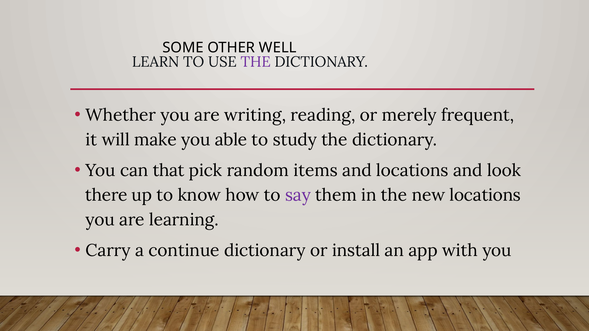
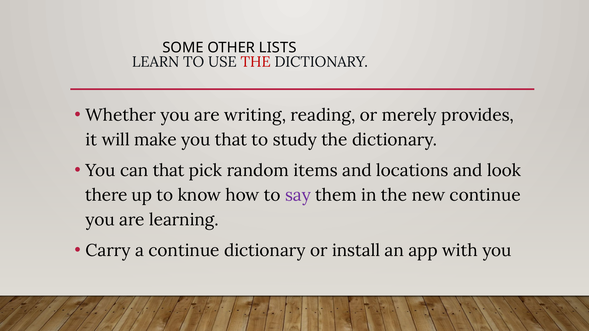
WELL: WELL -> LISTS (278, 48)
THE colour: purple -> red (256, 62)
frequent: frequent -> provides (478, 115)
you able: able -> that (231, 140)
new locations: locations -> continue (485, 195)
